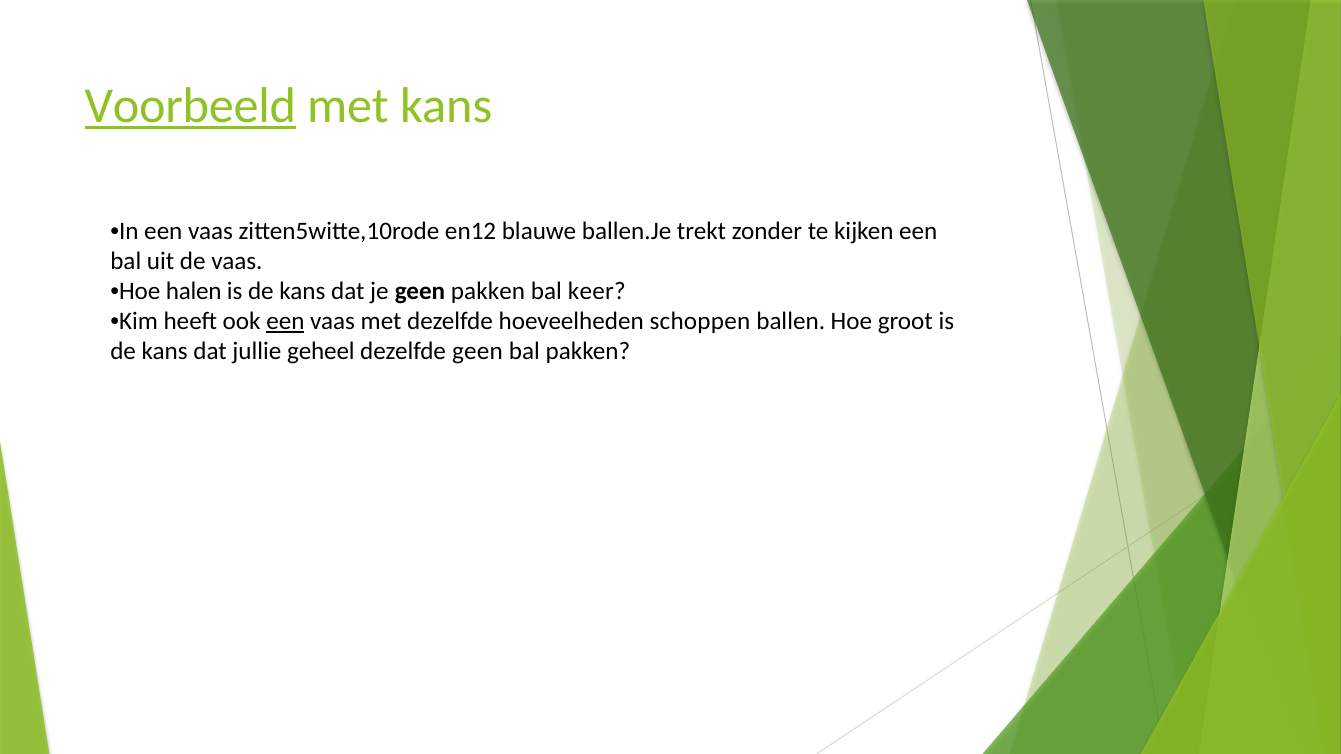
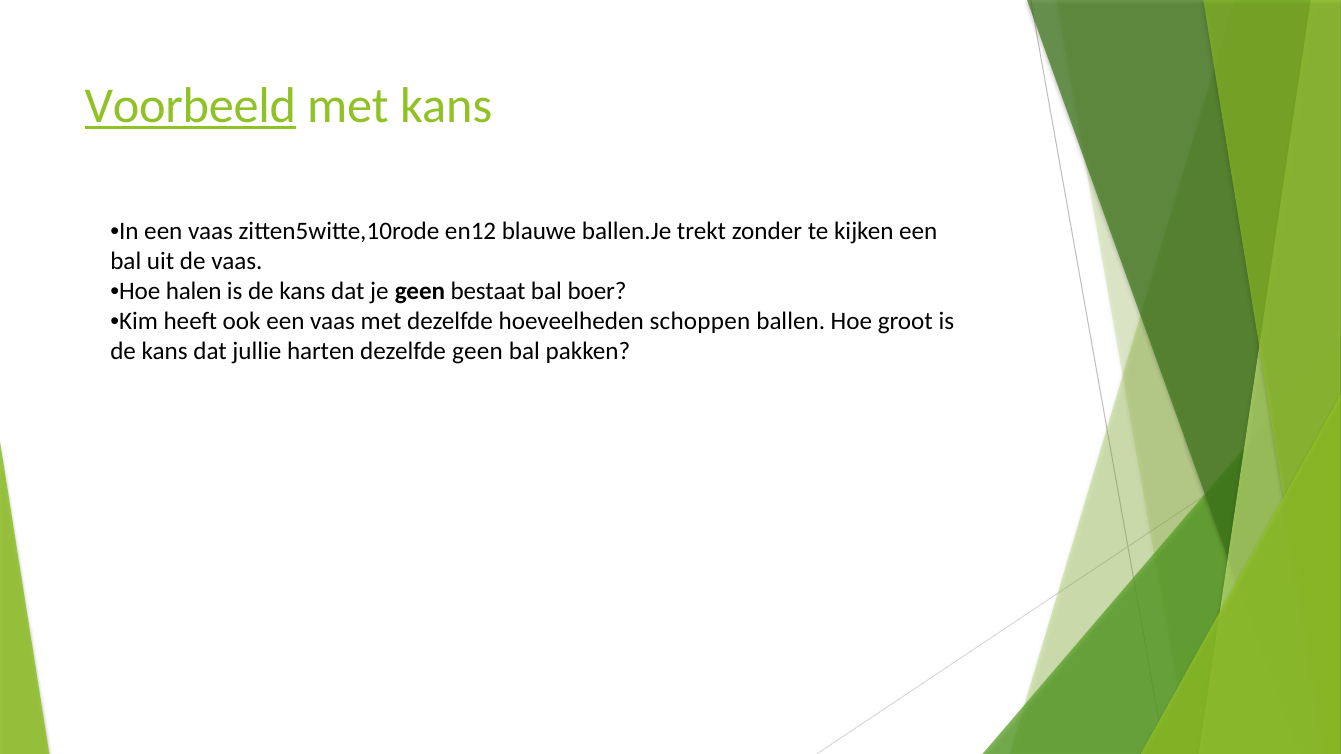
geen pakken: pakken -> bestaat (488, 291)
keer: keer -> boer (597, 291)
een underline: present -> none (285, 321)
geheel: geheel -> harten (321, 352)
